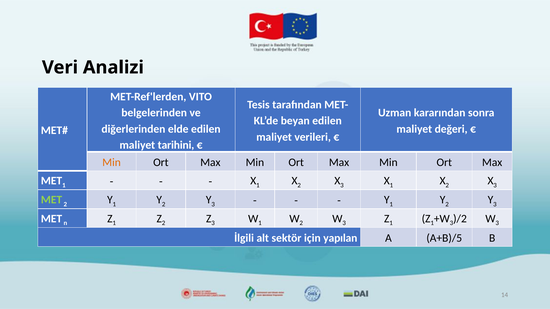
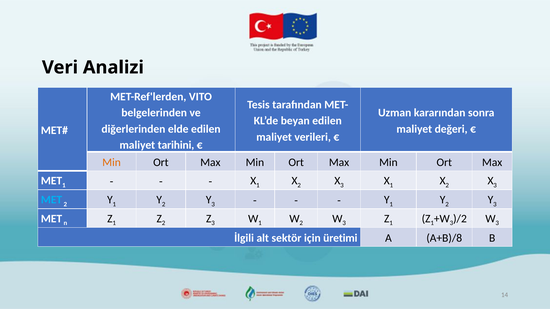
MET colour: light green -> light blue (52, 200)
yapılan: yapılan -> üretimi (340, 238)
A+B)/5: A+B)/5 -> A+B)/8 (444, 238)
